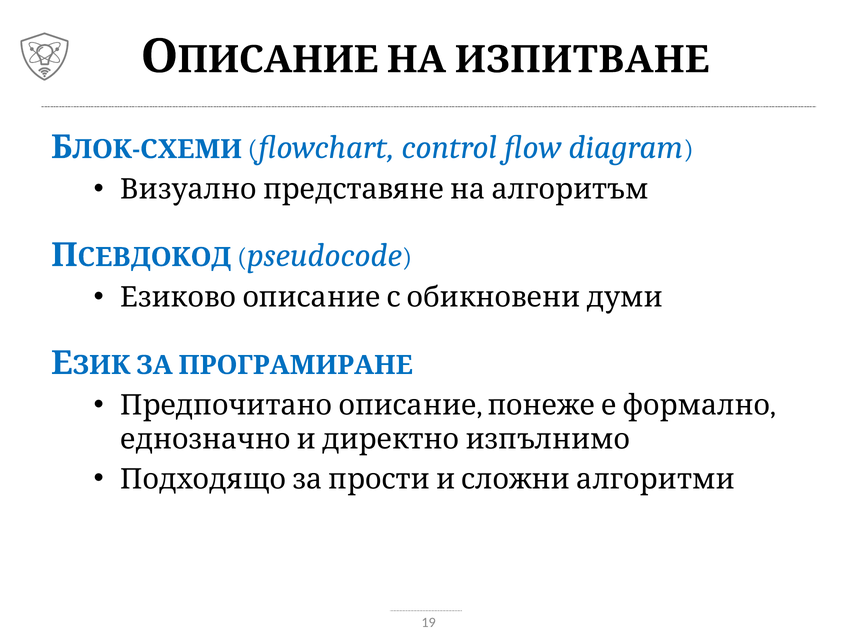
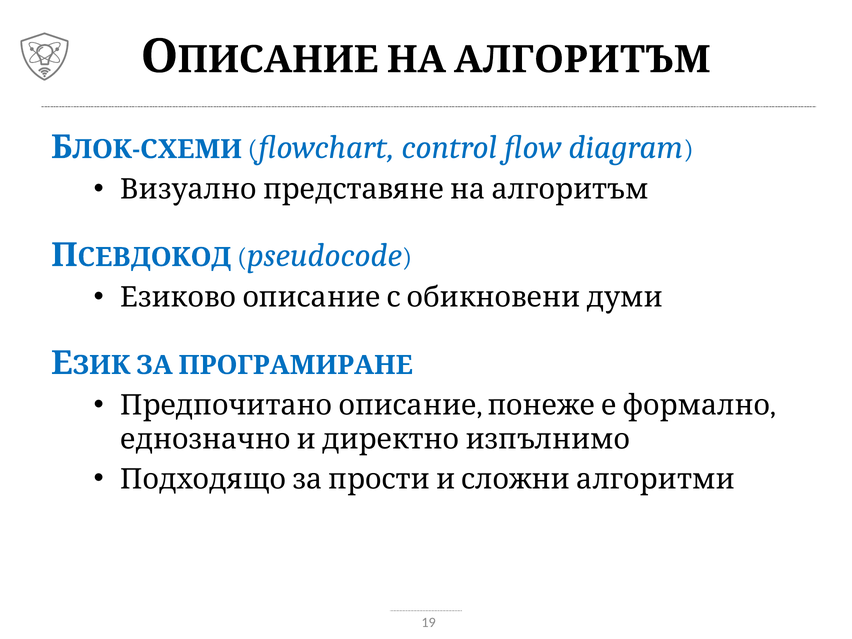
ИЗПИТВАНЕ: ИЗПИТВАНЕ -> АЛГОРИТЪМ (582, 60)
